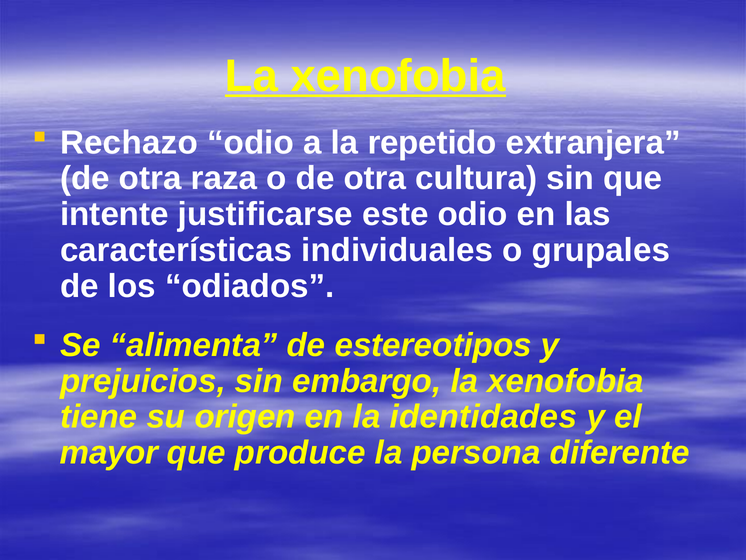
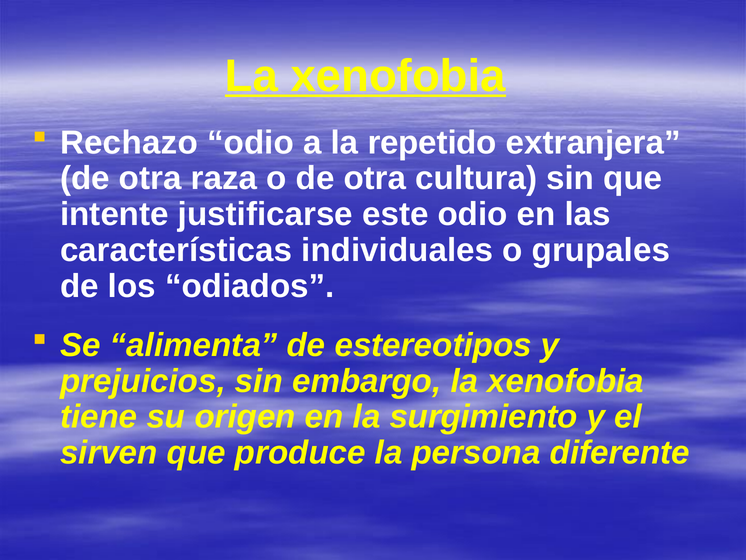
identidades: identidades -> surgimiento (484, 417)
mayor: mayor -> sirven (109, 452)
